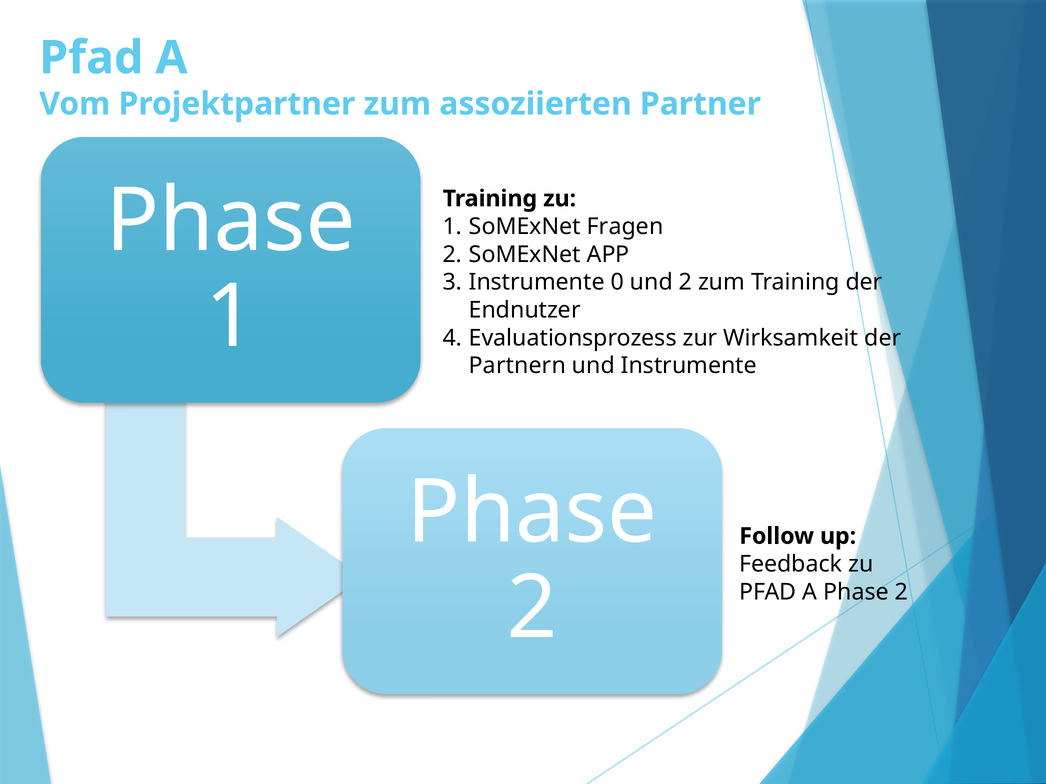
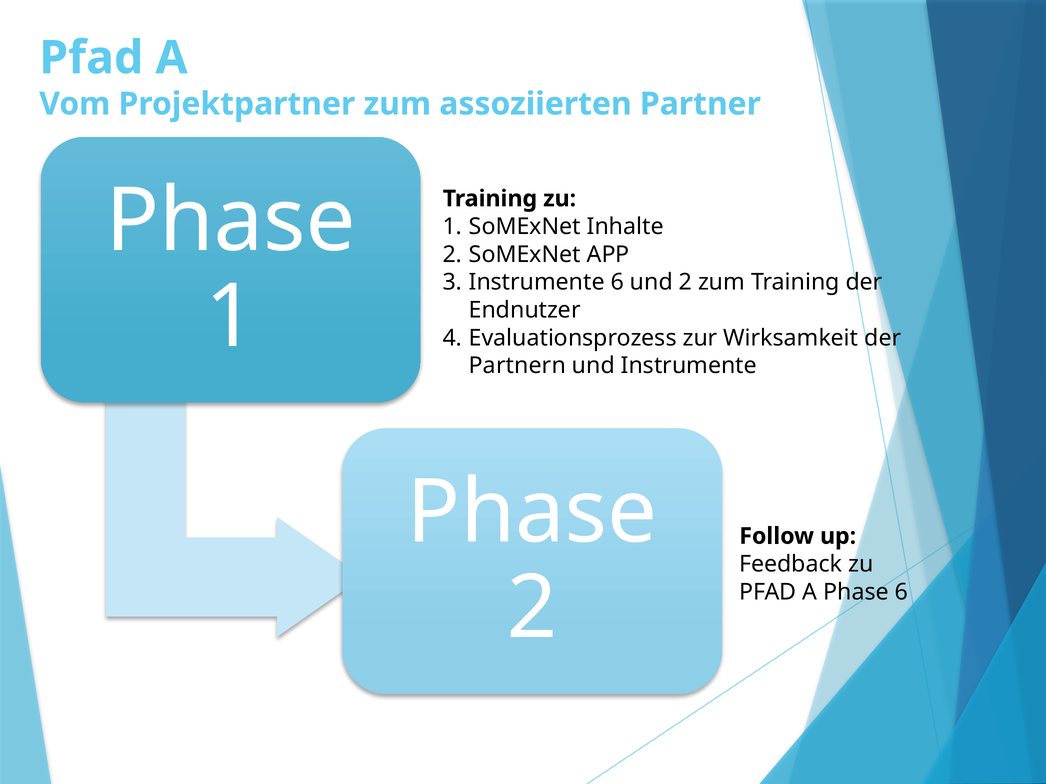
Fragen: Fragen -> Inhalte (625, 227)
Instrumente 0: 0 -> 6 (617, 282)
A Phase 2: 2 -> 6 (901, 592)
